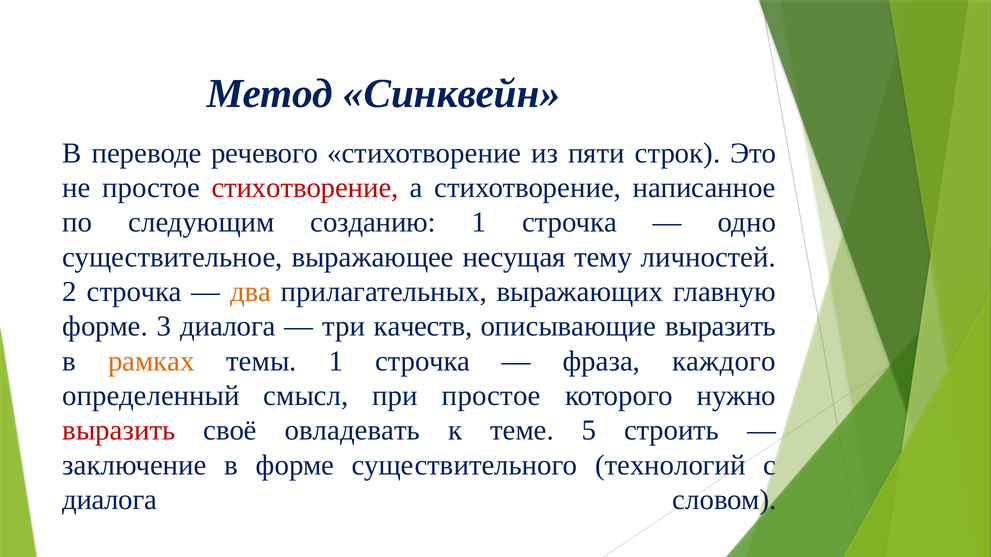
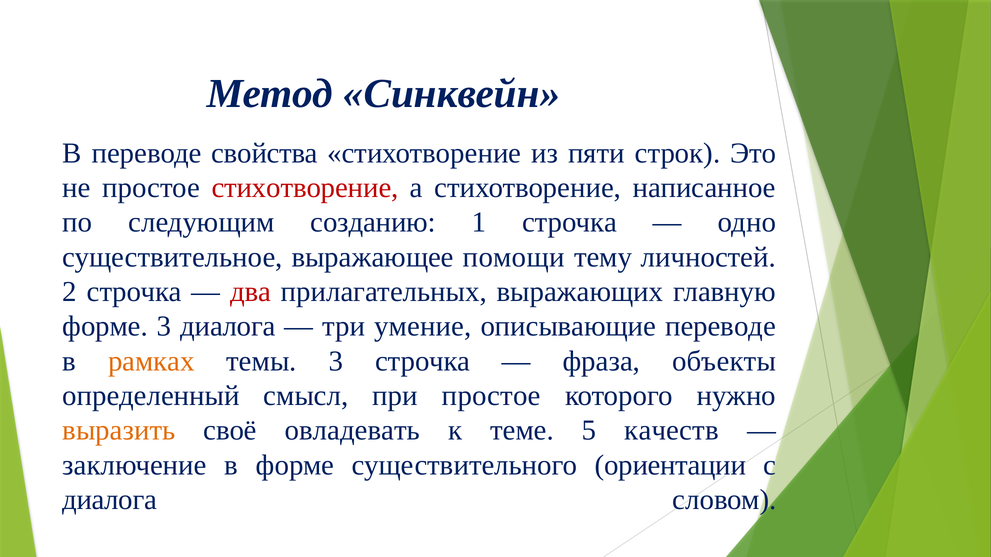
речевого: речевого -> свойства (265, 153)
несущая: несущая -> помощи (514, 257)
два colour: orange -> red (251, 292)
качеств: качеств -> умение (423, 327)
описывающие выразить: выразить -> переводе (721, 327)
темы 1: 1 -> 3 (336, 361)
каждого: каждого -> объекты (724, 361)
выразить colour: red -> orange (119, 431)
строить: строить -> качеств (672, 431)
технологий: технологий -> ориентации (671, 465)
